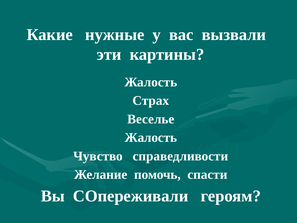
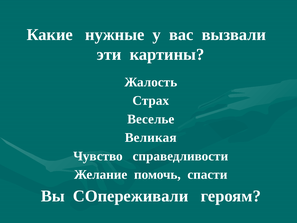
Жалость: Жалость -> Великая (151, 137)
